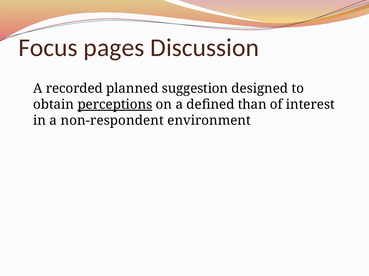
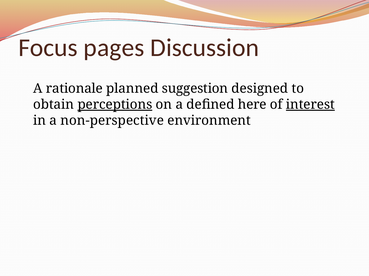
recorded: recorded -> rationale (74, 89)
than: than -> here (252, 105)
interest underline: none -> present (310, 105)
non-respondent: non-respondent -> non-perspective (112, 121)
